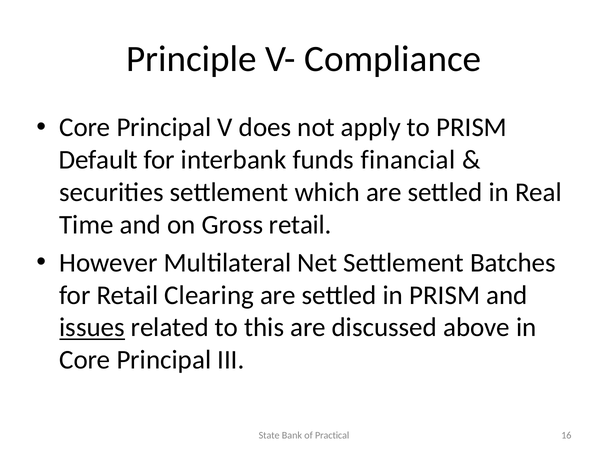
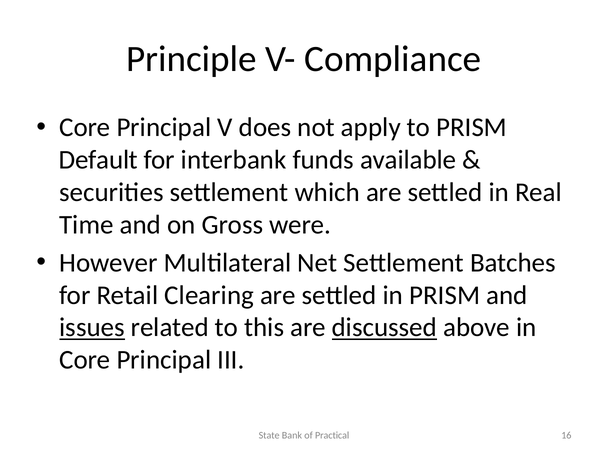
financial: financial -> available (408, 160)
Gross retail: retail -> were (300, 225)
discussed underline: none -> present (384, 328)
